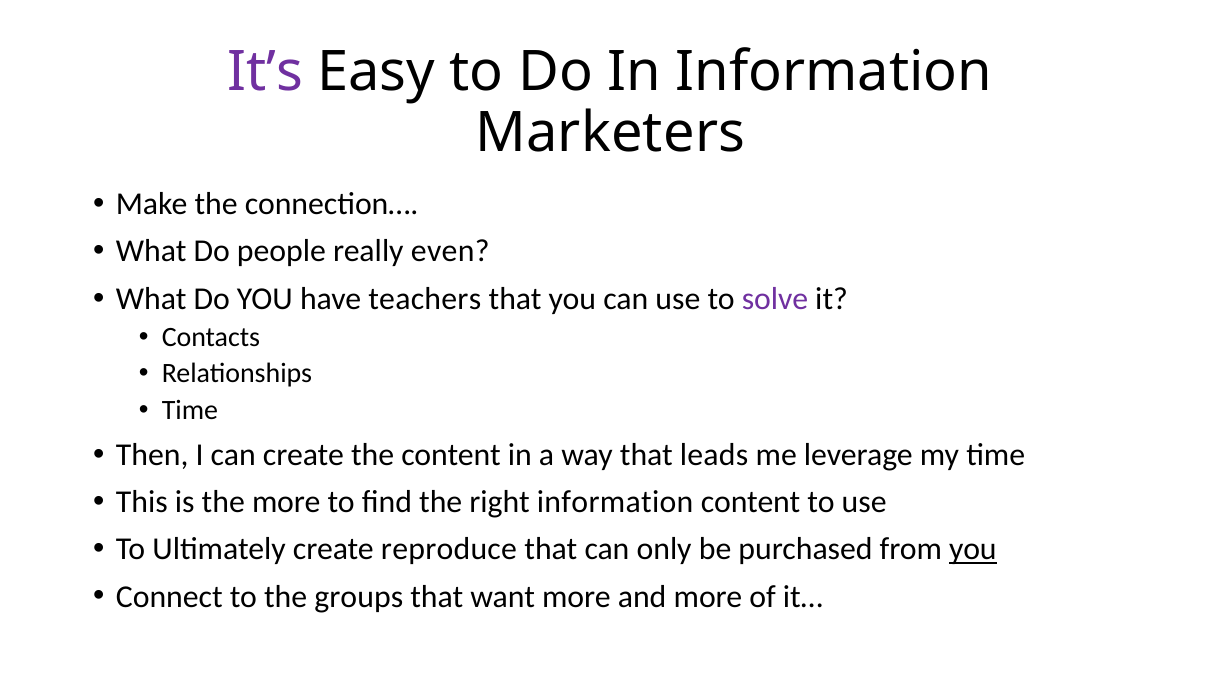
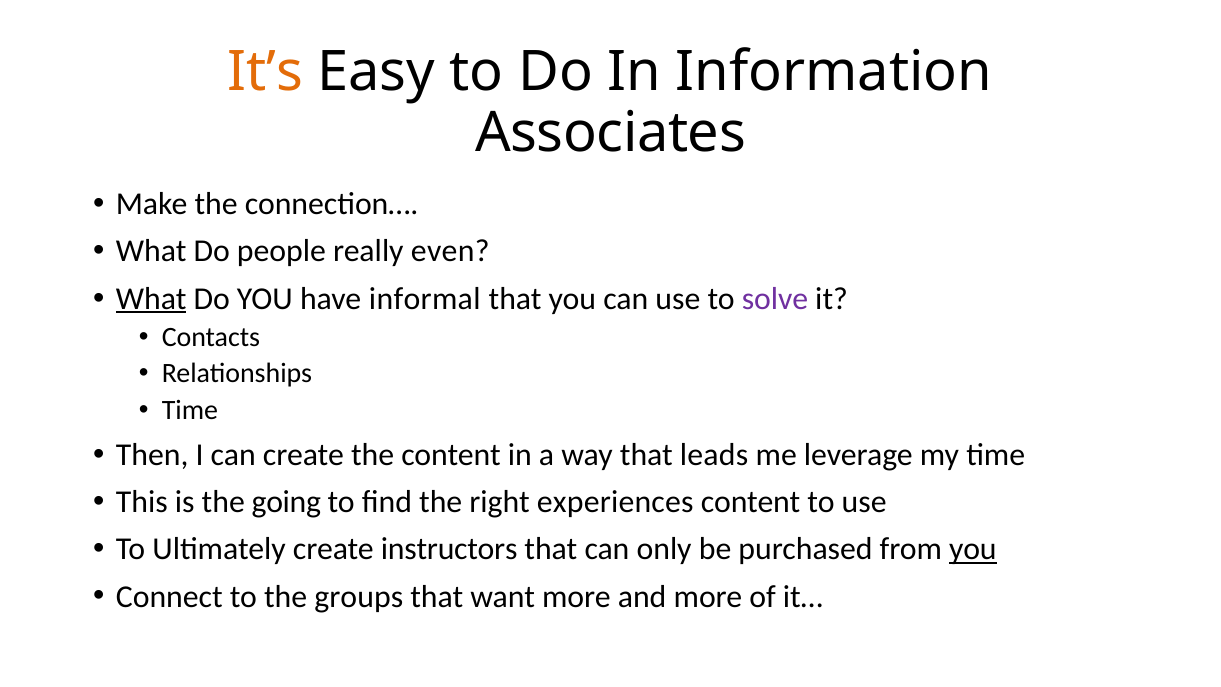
It’s colour: purple -> orange (265, 72)
Marketers: Marketers -> Associates (611, 133)
What underline: none -> present (151, 298)
teachers: teachers -> informal (425, 298)
the more: more -> going (286, 502)
right information: information -> experiences (615, 502)
reproduce: reproduce -> instructors (449, 549)
